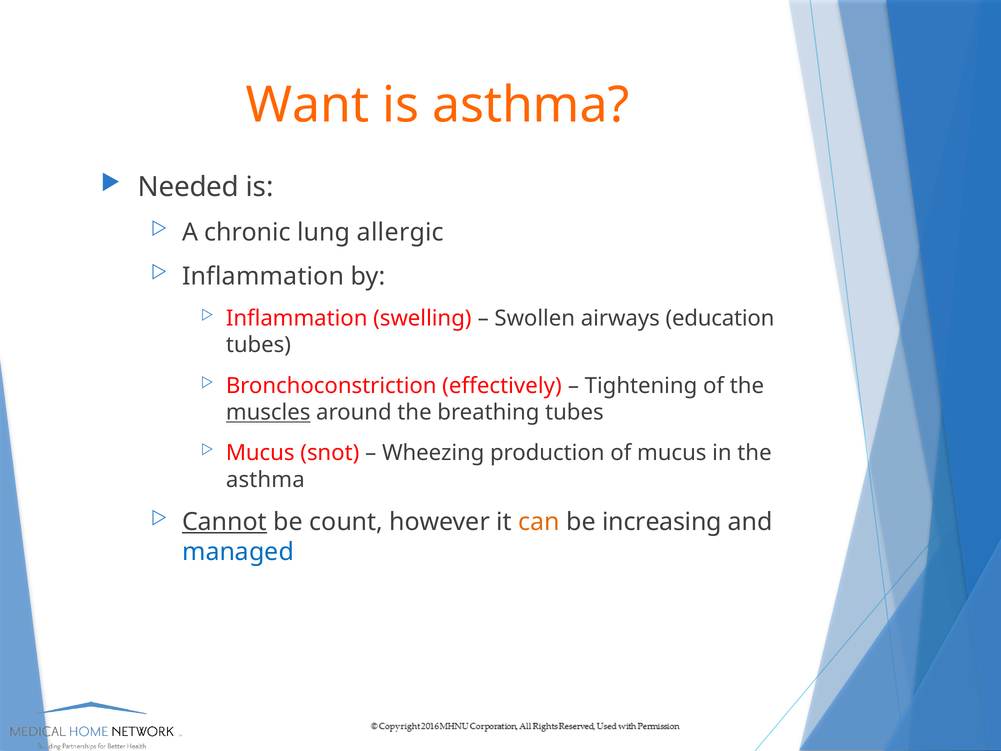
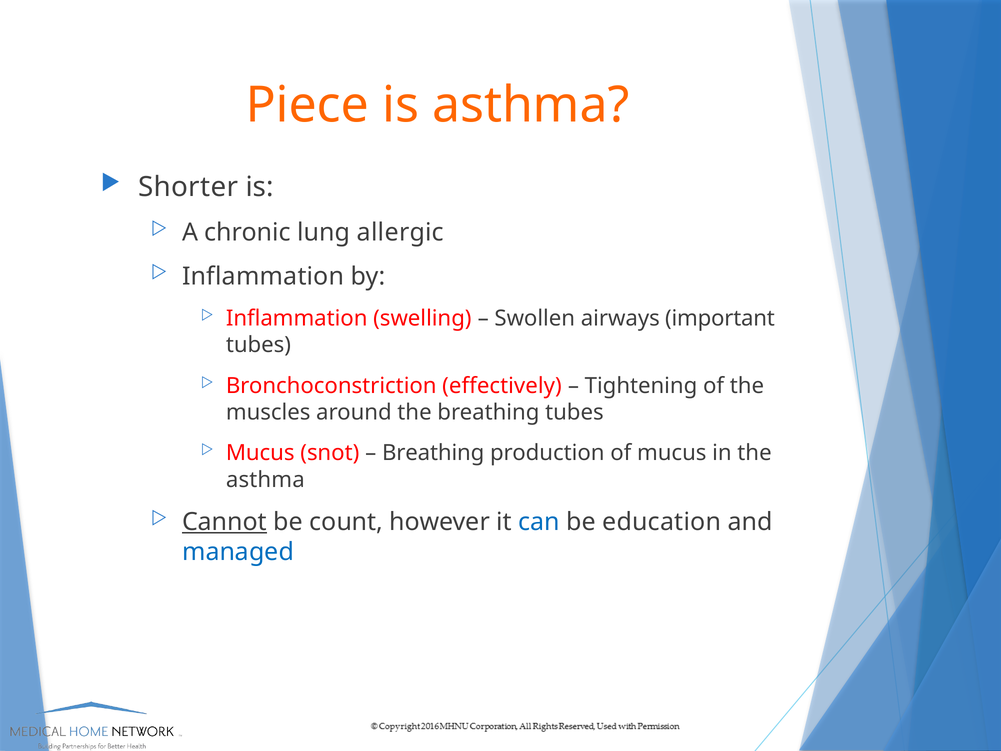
Want: Want -> Piece (307, 105)
Needed: Needed -> Shorter (188, 187)
education: education -> important (720, 318)
muscles underline: present -> none (268, 412)
Wheezing: Wheezing -> Breathing (433, 453)
can colour: orange -> blue (539, 522)
increasing: increasing -> education (662, 522)
